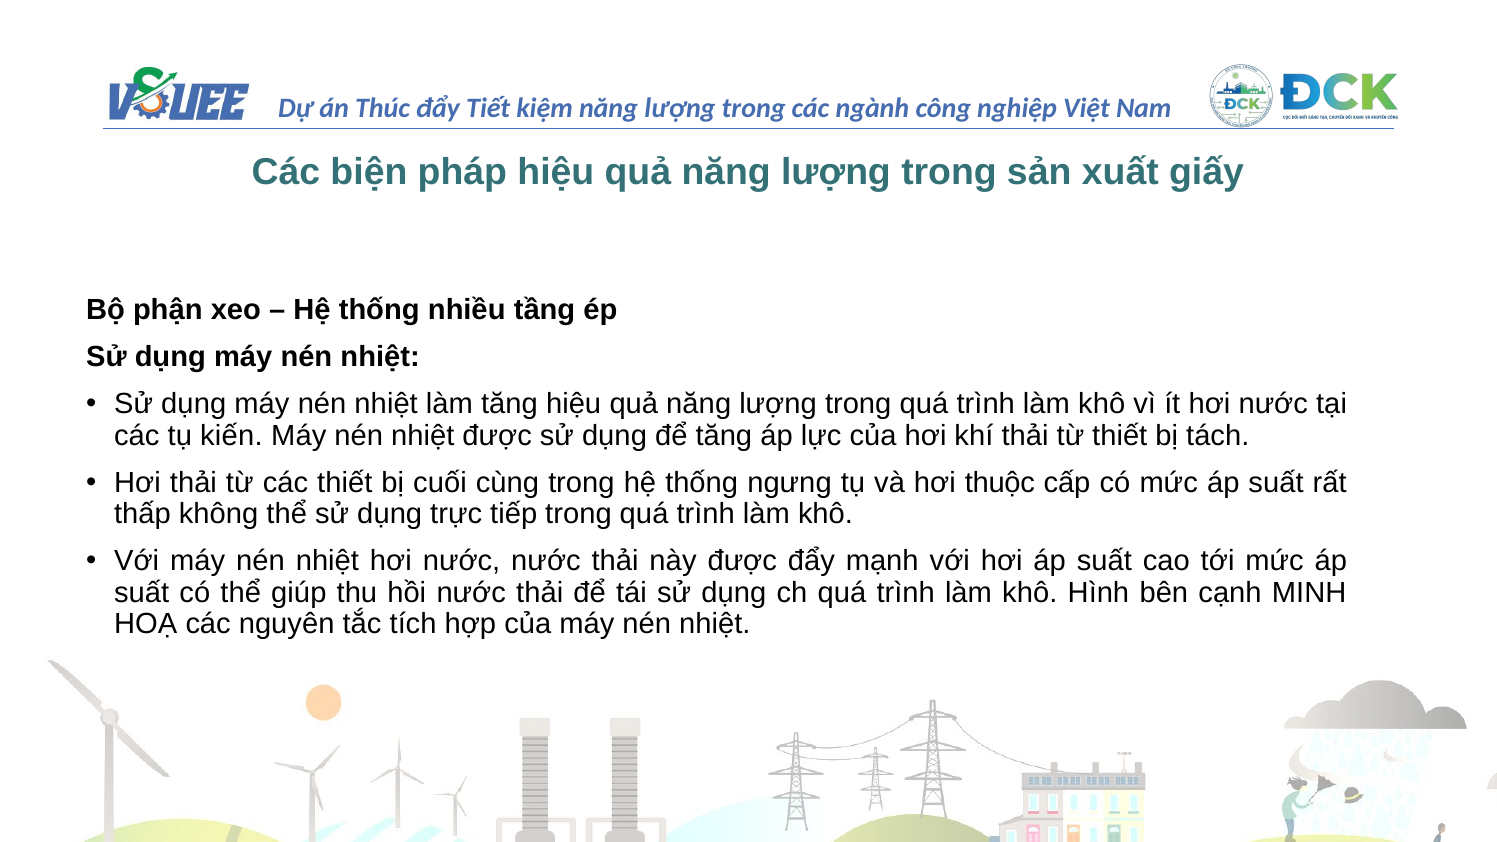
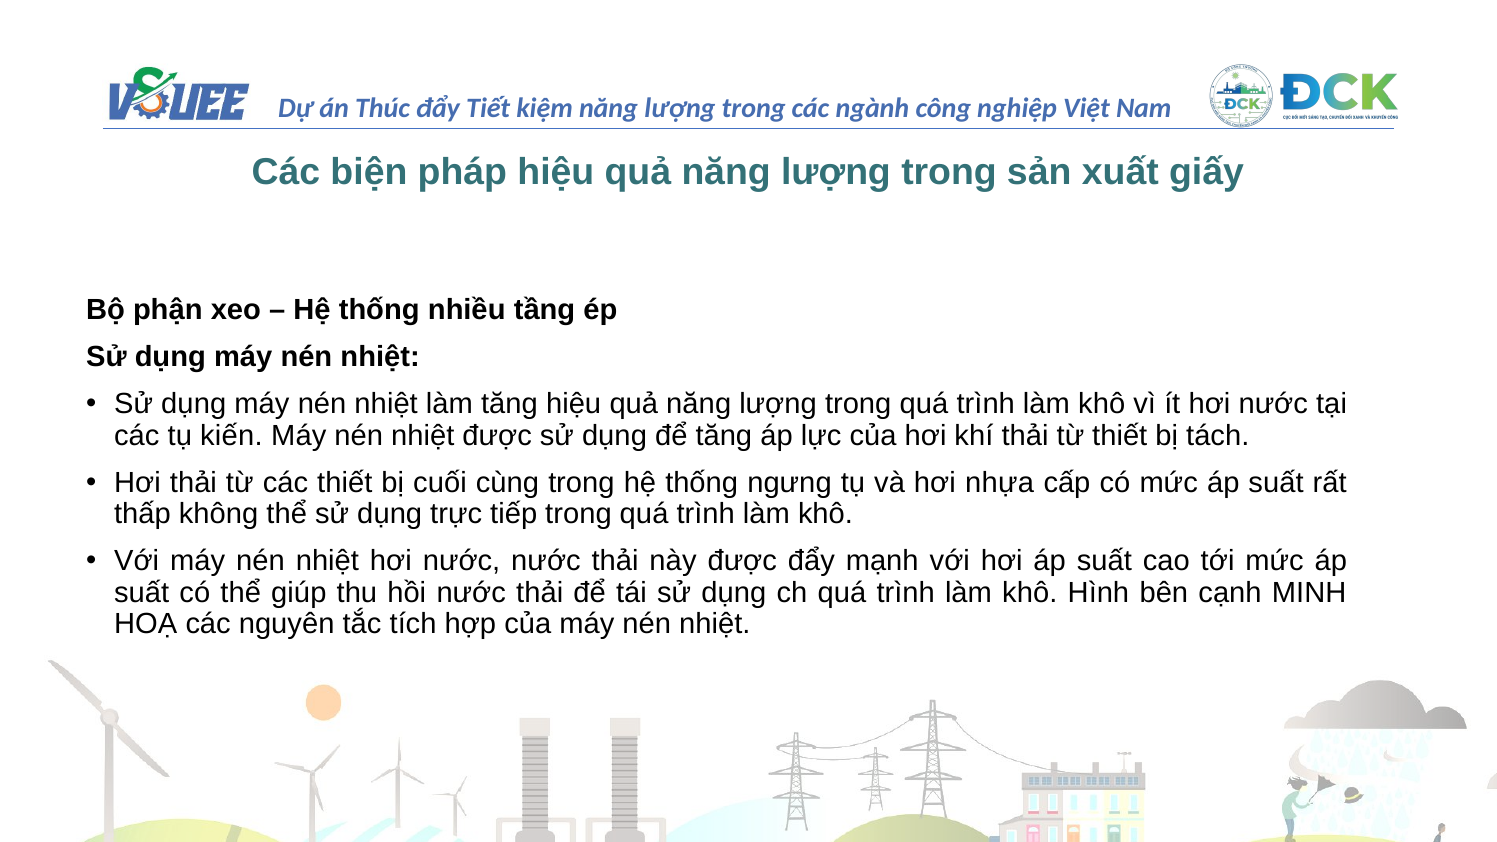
thuộc: thuộc -> nhựa (1000, 483)
